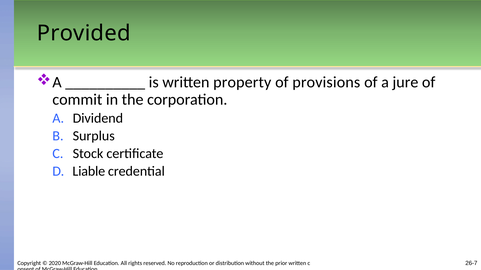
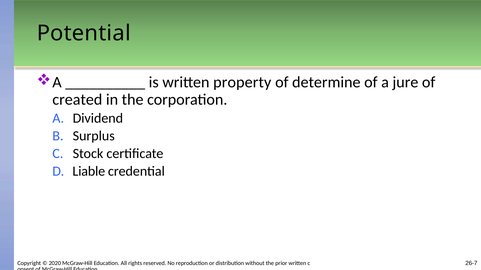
Provided: Provided -> Potential (84, 33)
provisions: provisions -> determine (326, 82)
commit: commit -> created (77, 100)
